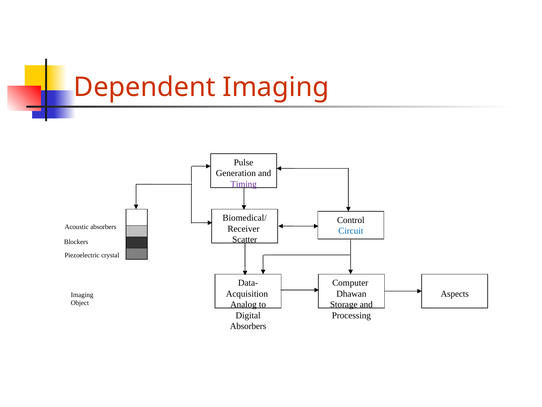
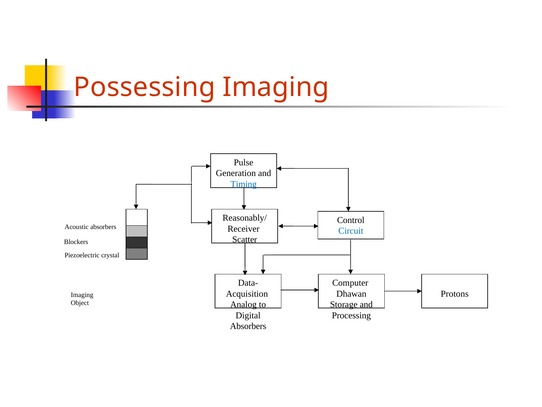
Dependent: Dependent -> Possessing (145, 87)
Timing colour: purple -> blue (244, 184)
Biomedical/: Biomedical/ -> Reasonably/ (245, 218)
Aspects: Aspects -> Protons (455, 293)
